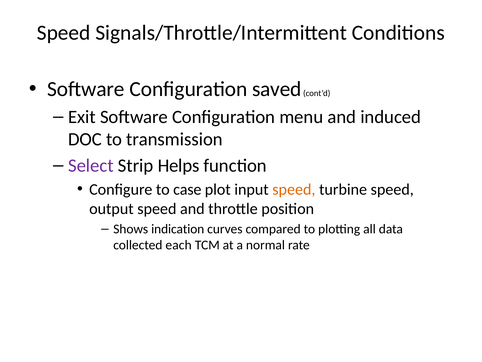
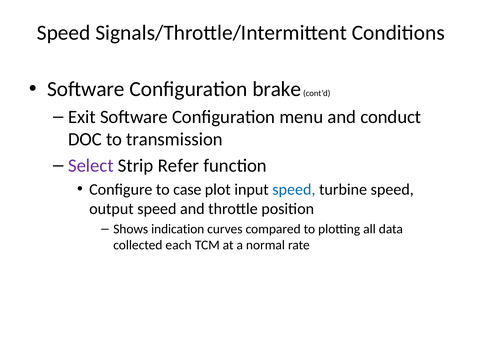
saved: saved -> brake (277, 89)
induced: induced -> conduct (391, 117)
Helps: Helps -> Refer (178, 165)
speed colour: orange -> blue (294, 189)
